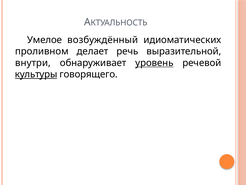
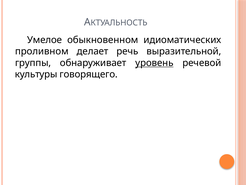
возбуждённый: возбуждённый -> обыкновенном (103, 40)
внутри: внутри -> группы (33, 63)
культуры underline: present -> none (36, 74)
